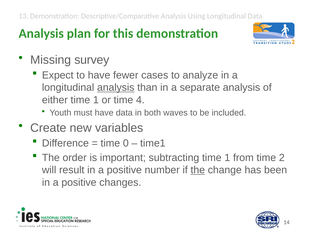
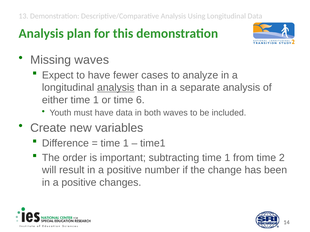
Missing survey: survey -> waves (92, 60)
4: 4 -> 6 (140, 100)
0: 0 -> 1 (126, 144)
the underline: present -> none (198, 170)
